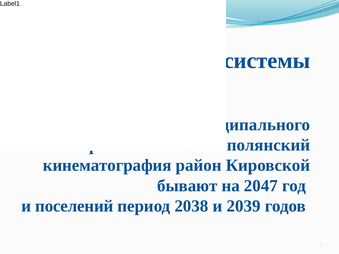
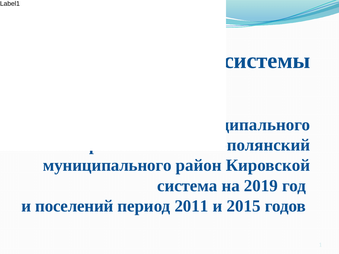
кинематография: кинематография -> муниципального (107, 166)
бывают: бывают -> система (187, 186)
2047: 2047 -> 2019 (261, 186)
2038: 2038 -> 2011 (191, 206)
2039: 2039 -> 2015 (244, 206)
